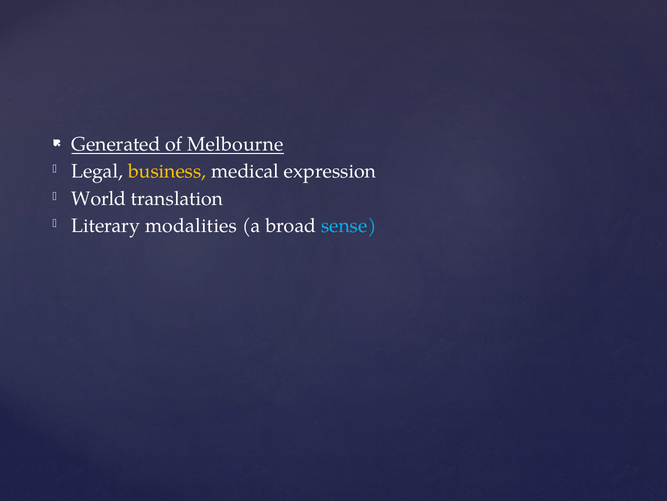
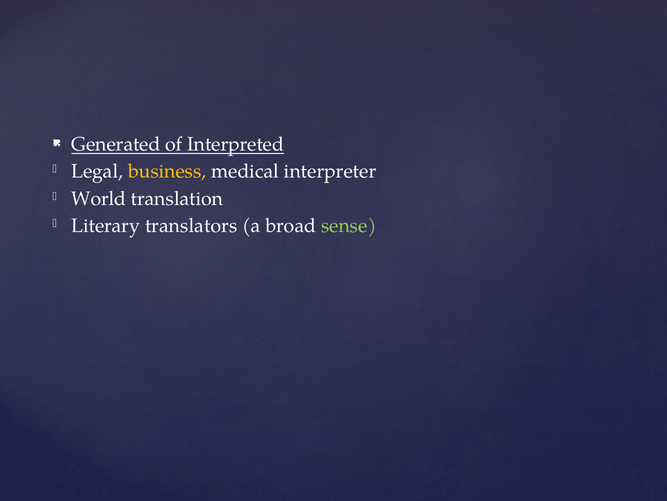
Melbourne: Melbourne -> Interpreted (236, 144)
expression: expression -> interpreter (330, 171)
modalities: modalities -> translators (191, 226)
sense colour: light blue -> light green (349, 226)
